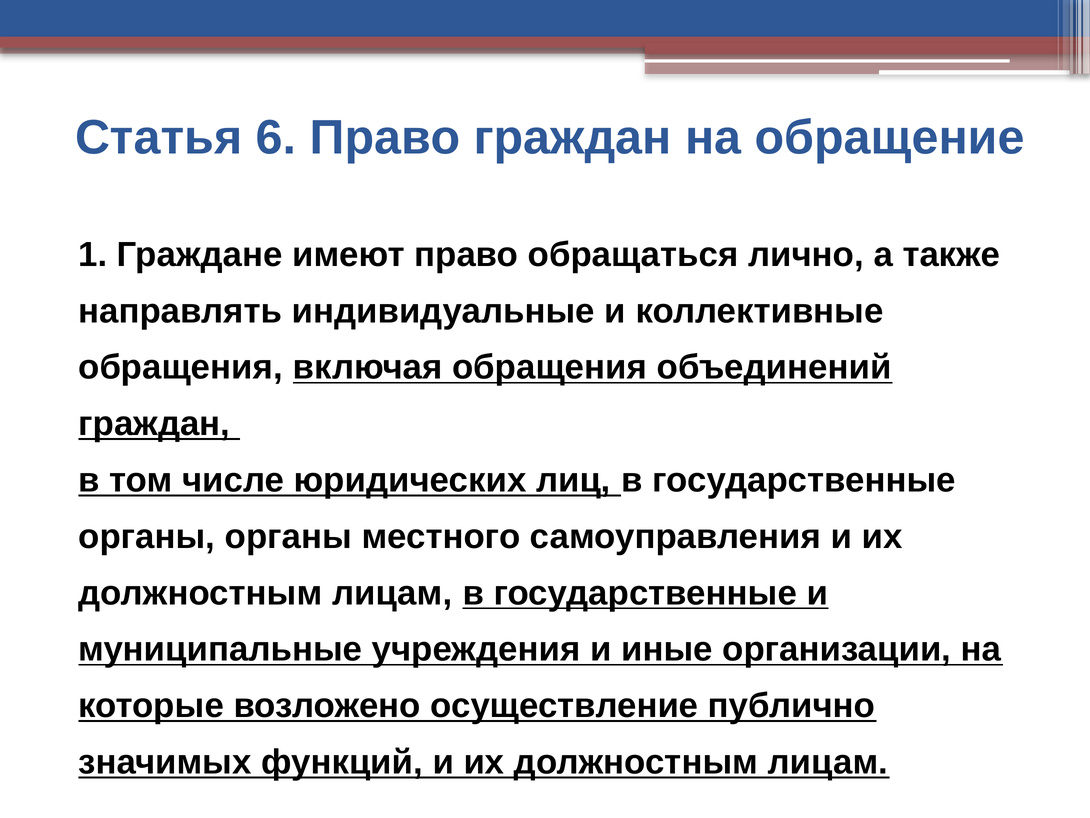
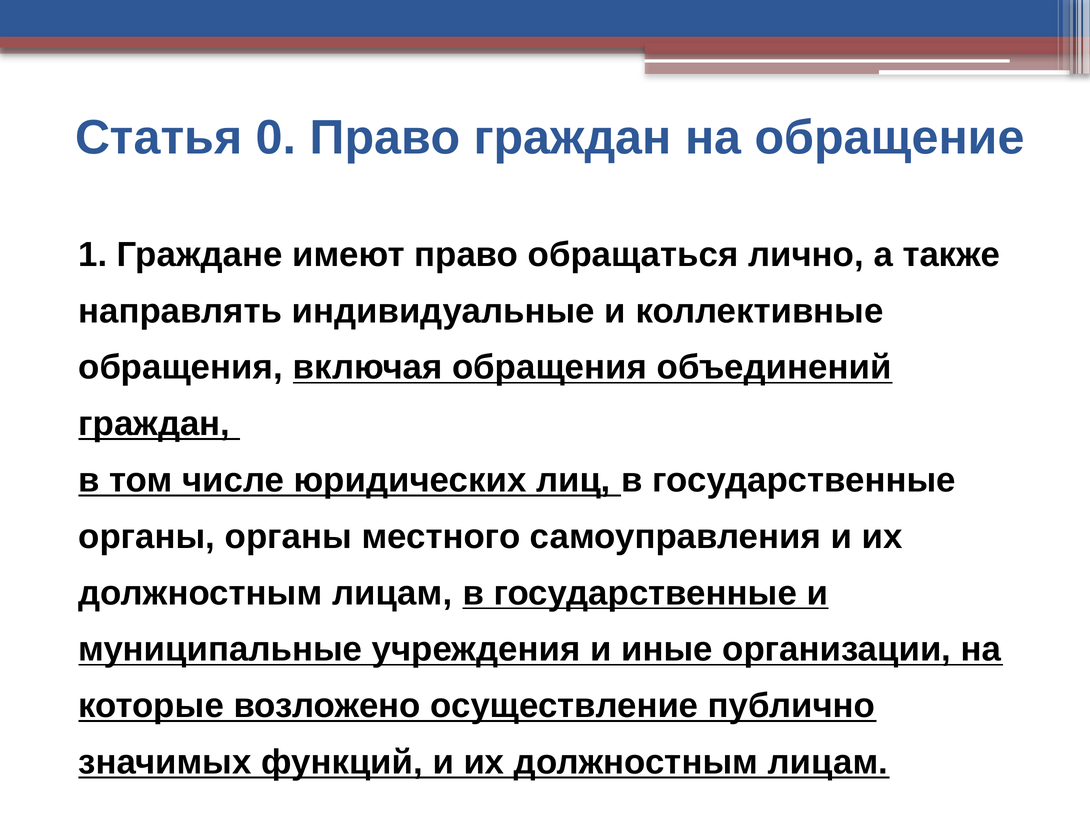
6: 6 -> 0 (276, 137)
